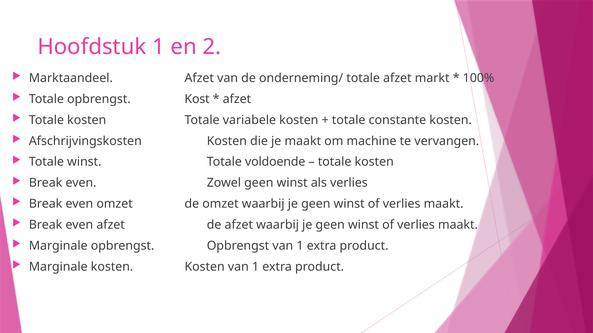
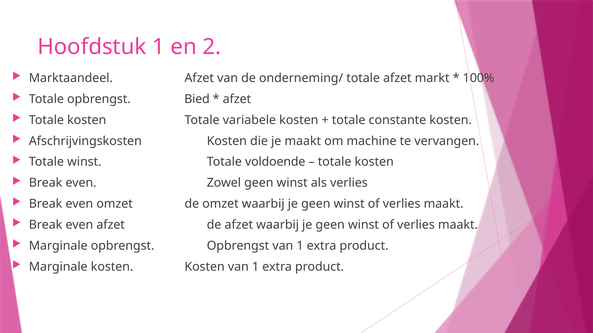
Kost: Kost -> Bied (197, 99)
